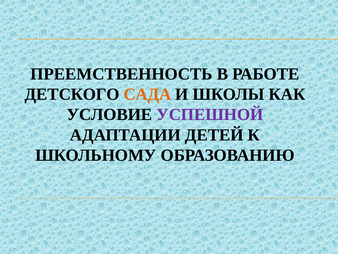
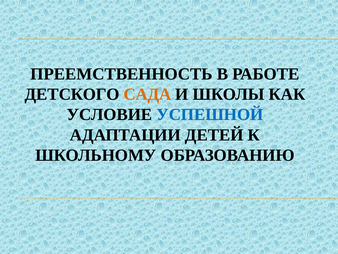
УСПЕШНОЙ colour: purple -> blue (210, 114)
